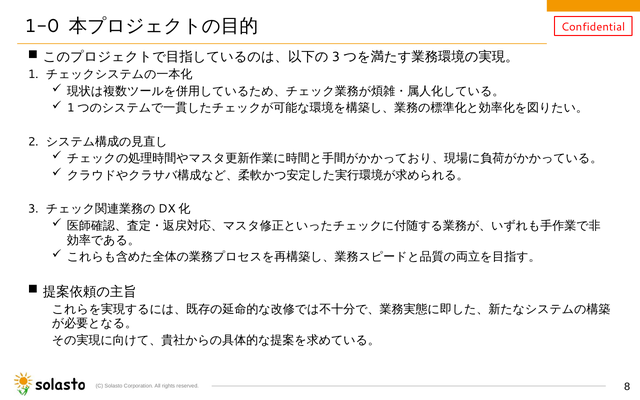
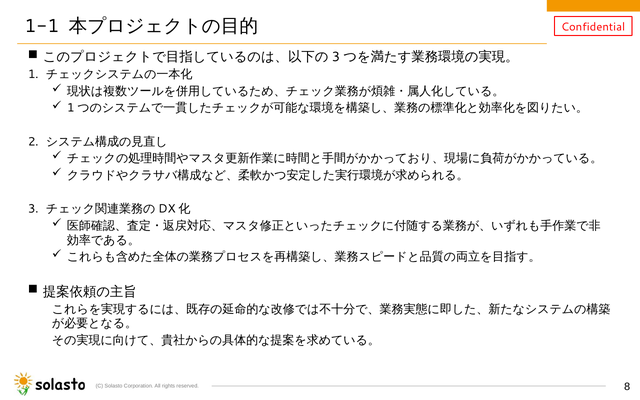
1-0: 1-0 -> 1-1 (42, 26)
